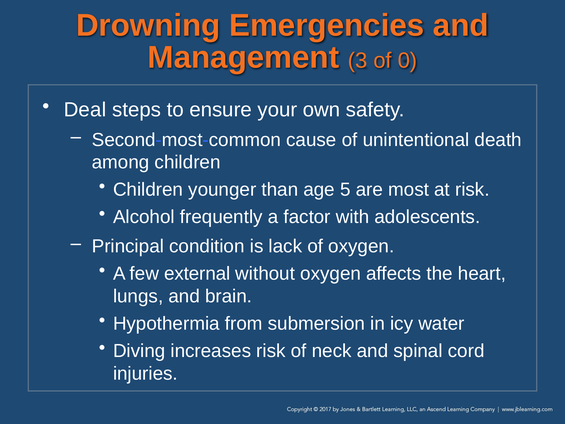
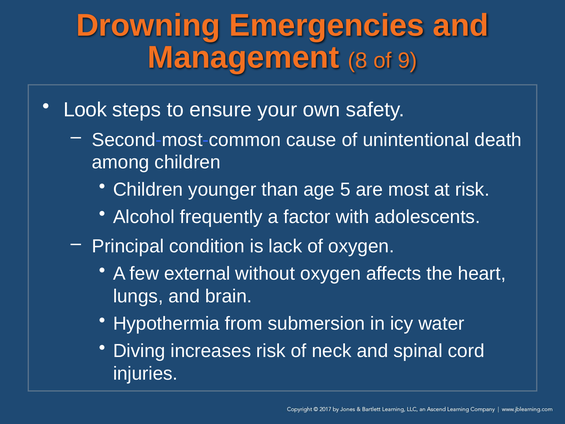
3: 3 -> 8 (358, 61)
0: 0 -> 9 (408, 61)
Deal: Deal -> Look (85, 110)
